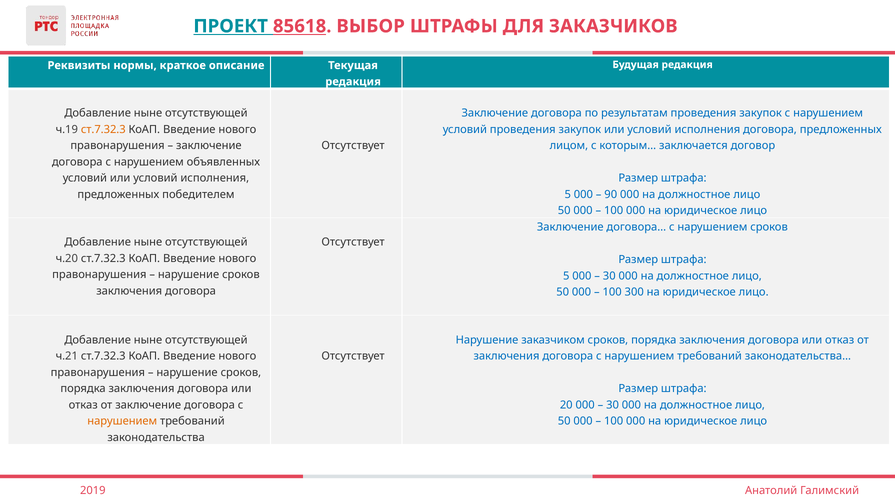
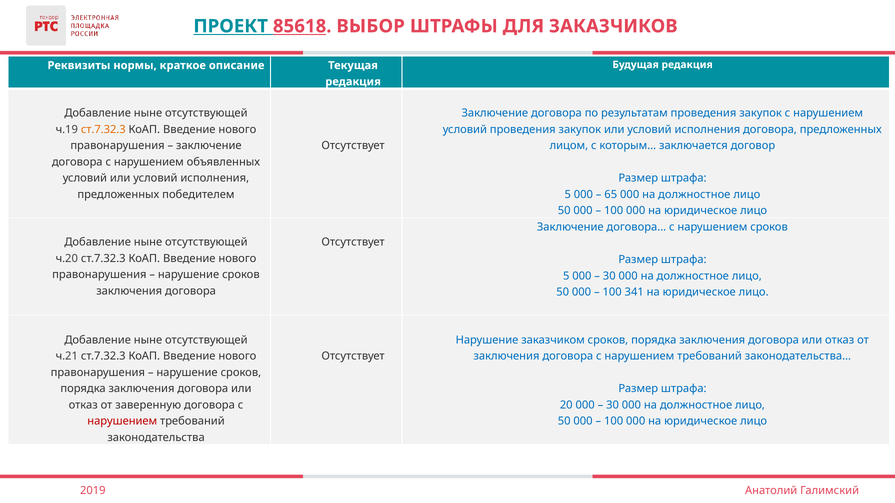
90: 90 -> 65 (611, 195)
300: 300 -> 341 (634, 292)
от заключение: заключение -> заверенную (148, 405)
нарушением colour: orange -> red (122, 422)
